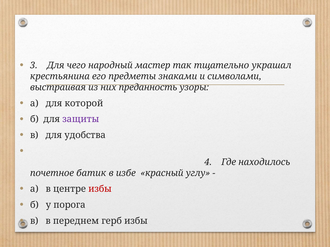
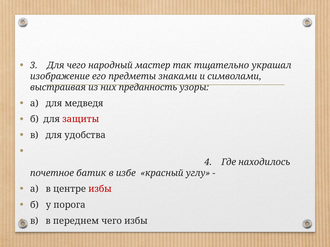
крестьянина: крестьянина -> изображение (60, 77)
которой: которой -> медведя (84, 104)
защиты colour: purple -> red (81, 119)
переднем герб: герб -> чего (112, 221)
